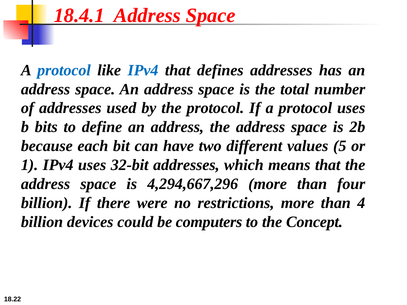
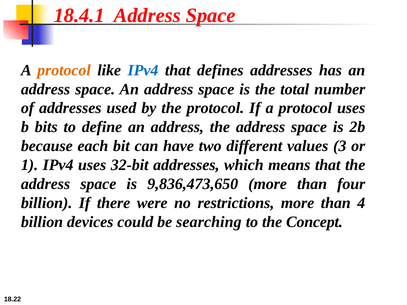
protocol colour: blue -> orange (64, 70)
5: 5 -> 3 (340, 146)
4,294,667,296: 4,294,667,296 -> 9,836,473,650 (193, 184)
computers: computers -> searching (209, 222)
